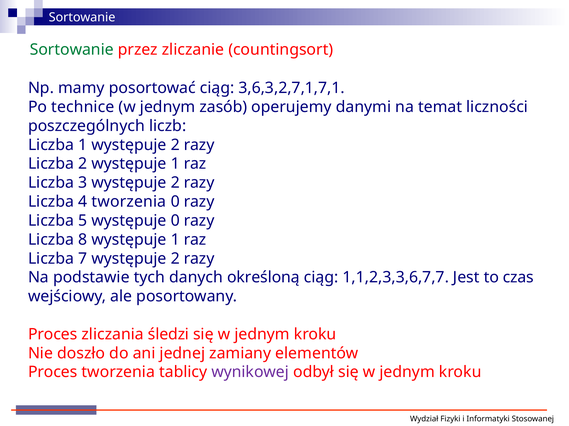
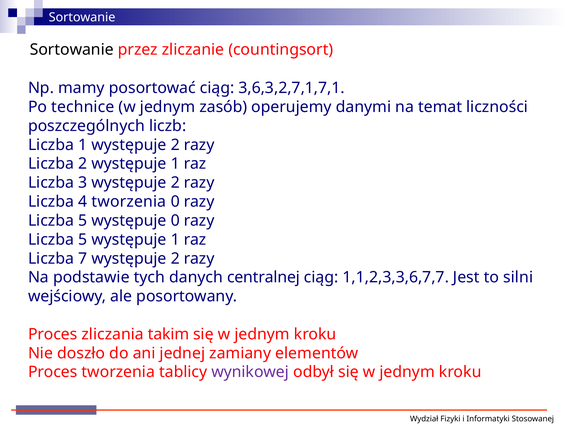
Sortowanie colour: green -> black (72, 50)
8: 8 -> 5 (83, 240)
określoną: określoną -> centralnej (264, 278)
czas: czas -> silni (518, 278)
śledzi: śledzi -> takim (169, 335)
